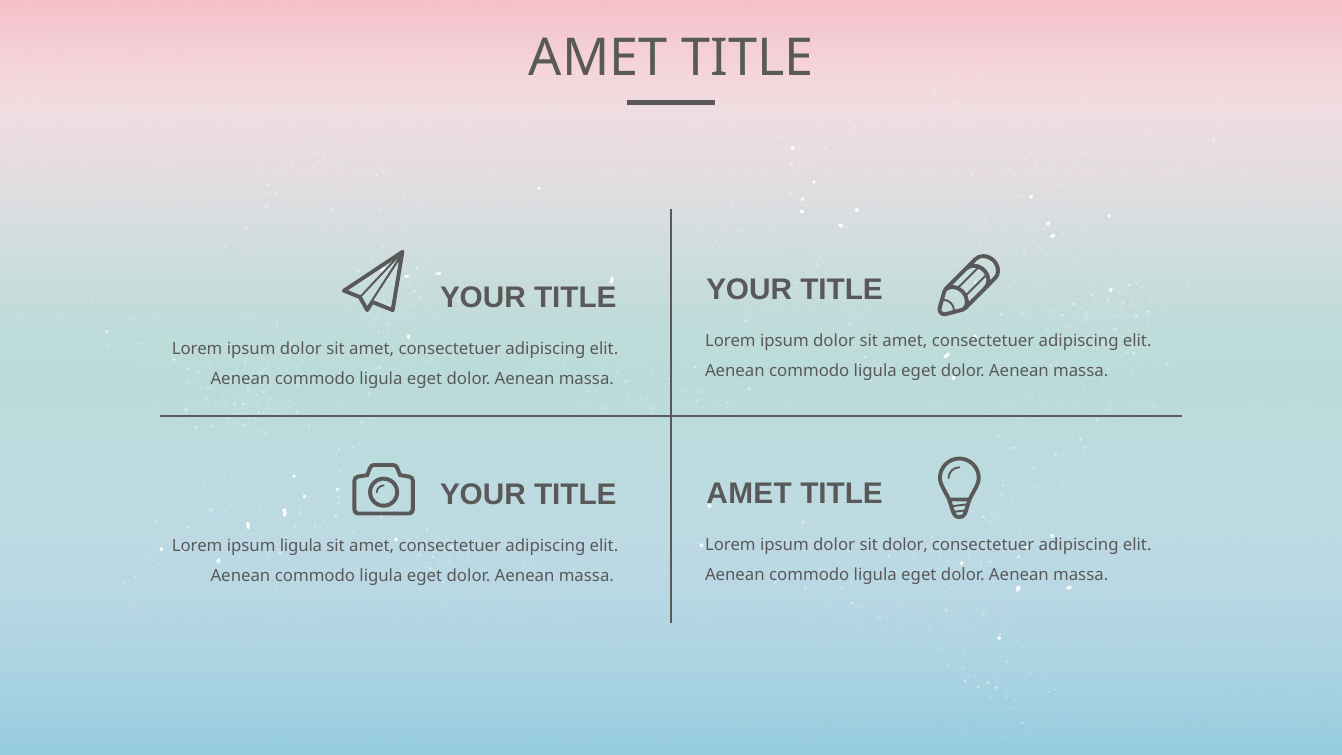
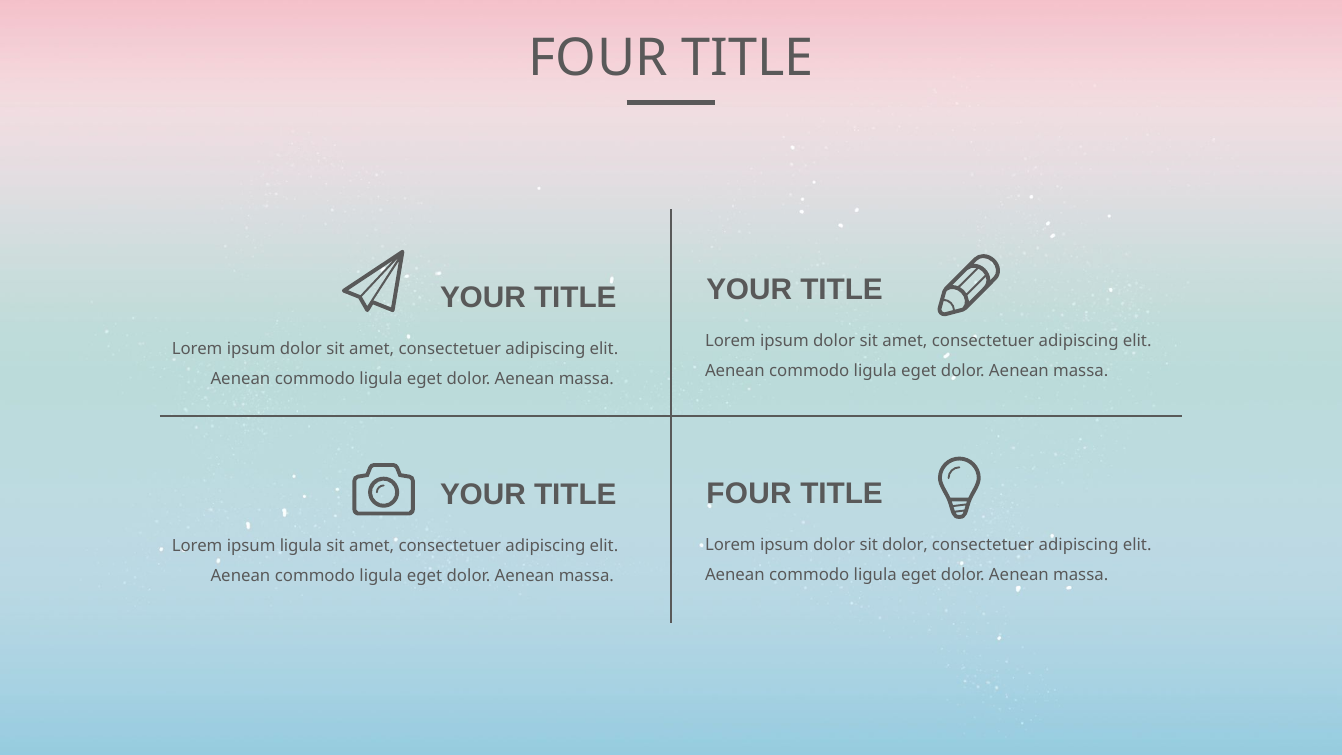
AMET: AMET -> FOUR (598, 59)
AMET: AMET -> FOUR (749, 493)
